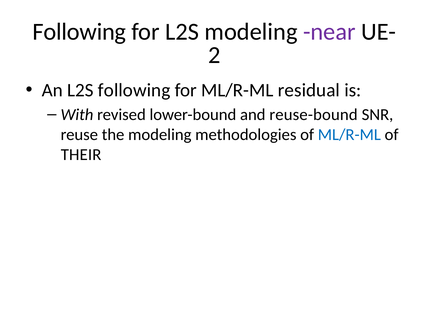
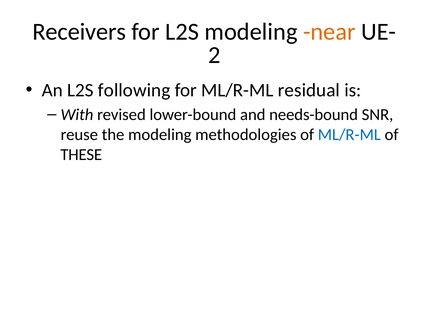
Following: Following -> Receivers (79, 32)
near colour: purple -> orange (329, 32)
reuse-bound: reuse-bound -> needs-bound (314, 115)
THEIR: THEIR -> THESE (81, 155)
